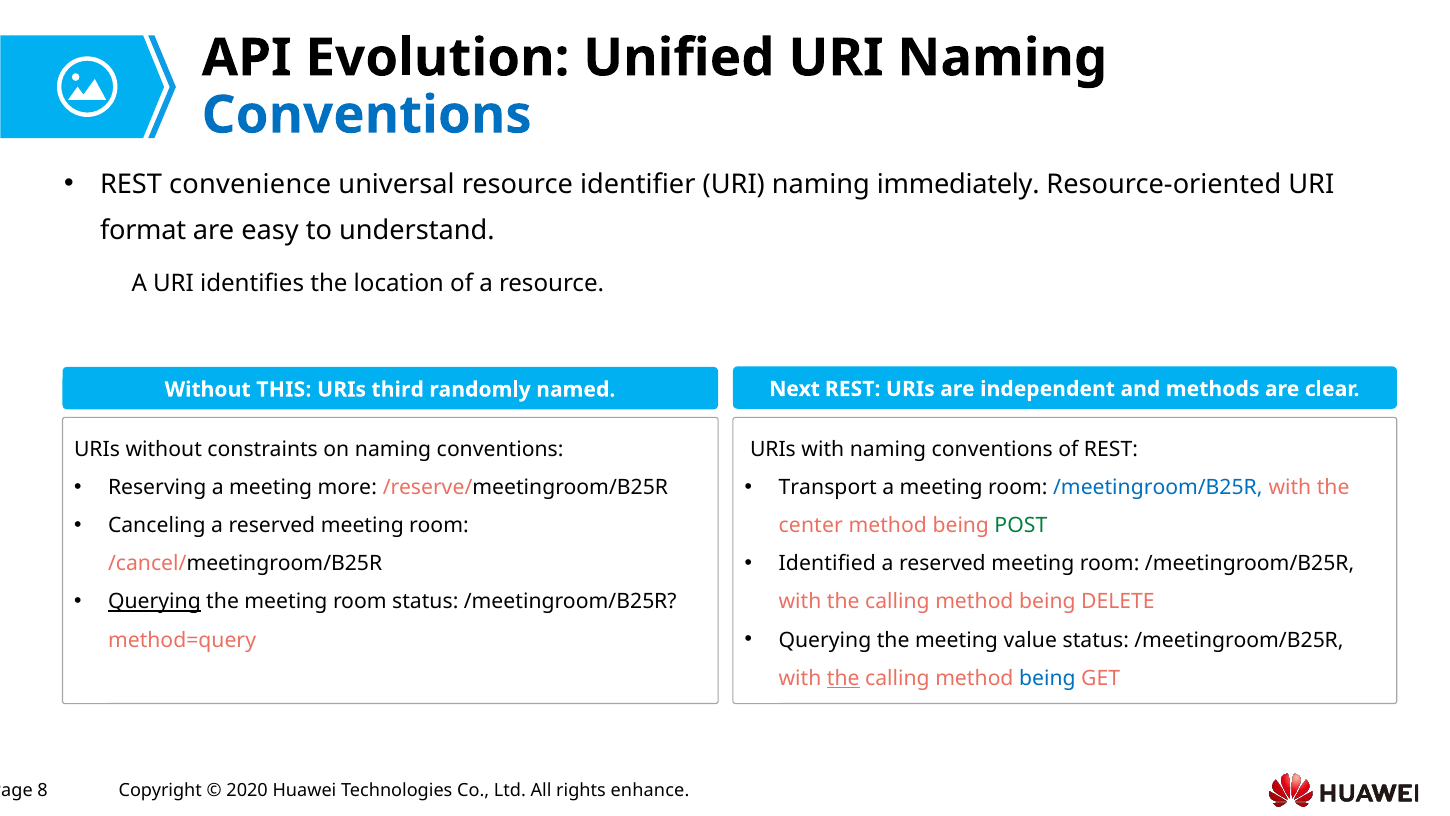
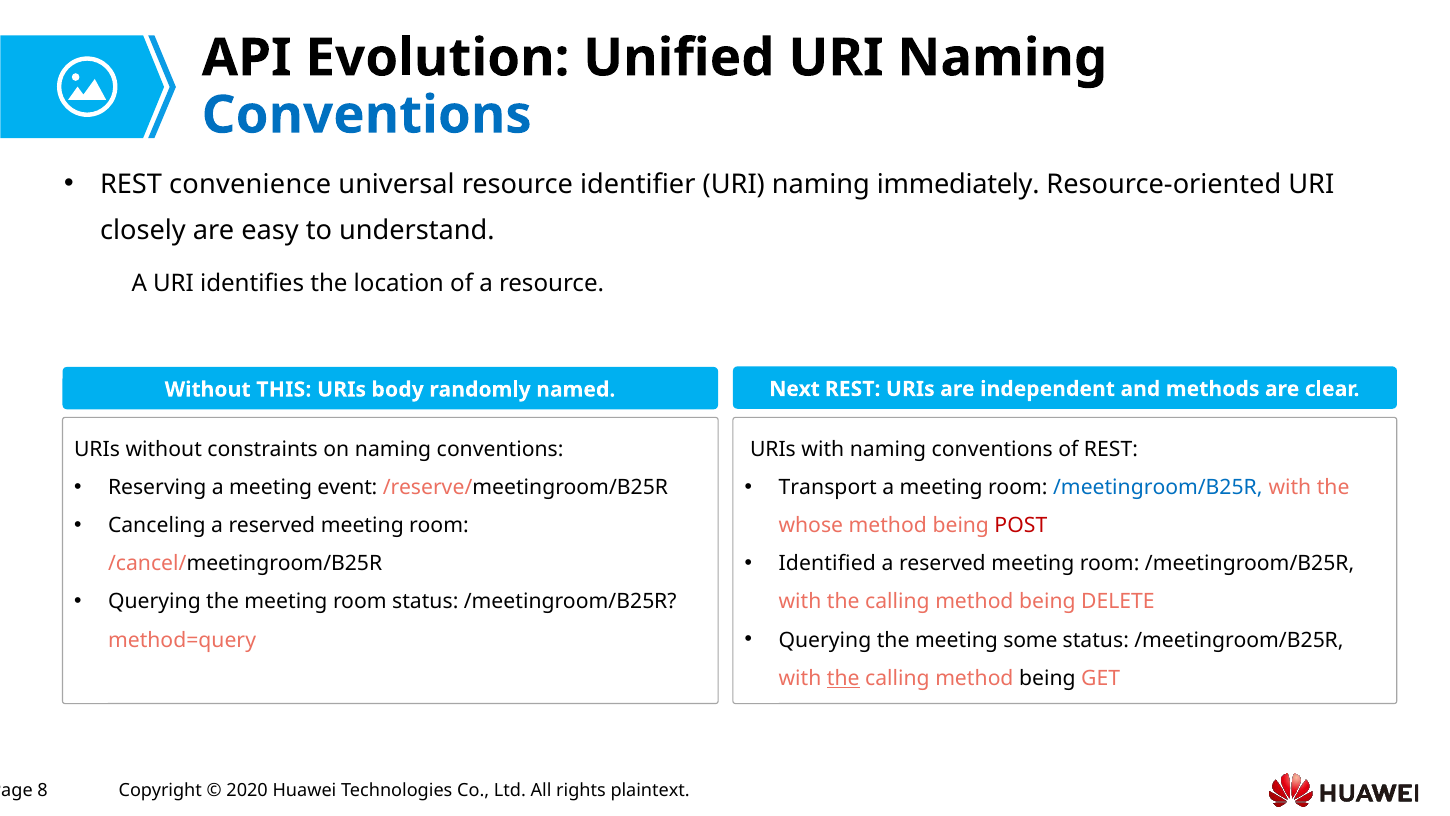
format: format -> closely (143, 230)
third: third -> body (398, 389)
more: more -> event (347, 487)
center: center -> whose (811, 526)
POST colour: green -> red (1021, 526)
Querying underline: present -> none (154, 602)
value: value -> some (1030, 640)
being colour: blue -> black (1047, 678)
enhance: enhance -> plaintext (650, 790)
